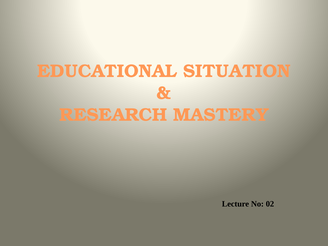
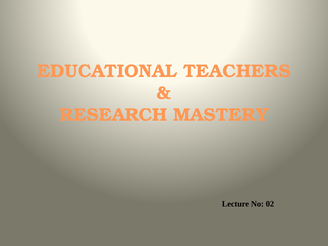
SITUATION: SITUATION -> TEACHERS (237, 71)
